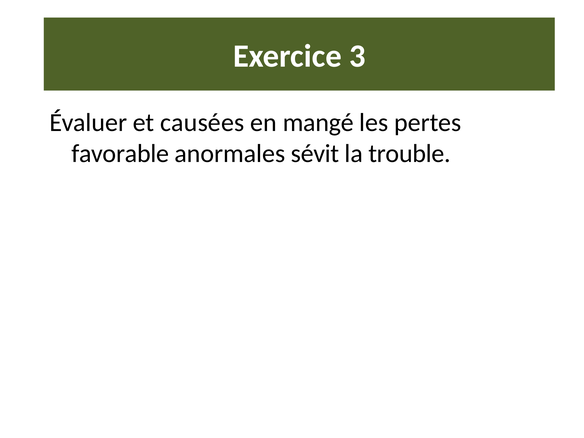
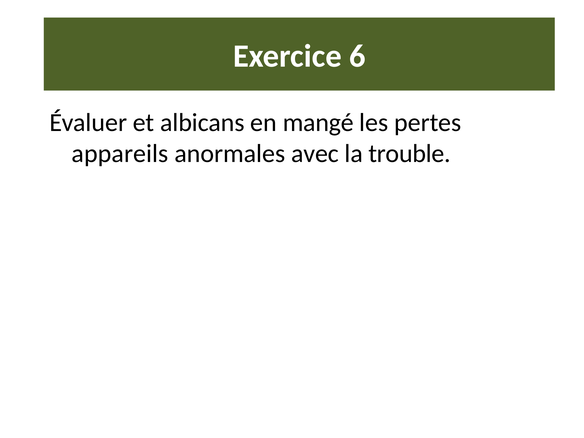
3: 3 -> 6 (357, 56)
causées: causées -> albicans (202, 123)
favorable: favorable -> appareils (120, 154)
sévit: sévit -> avec (315, 154)
